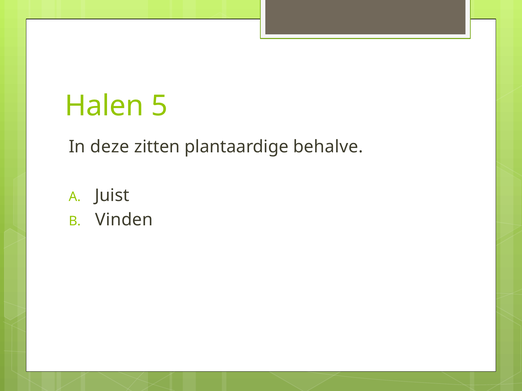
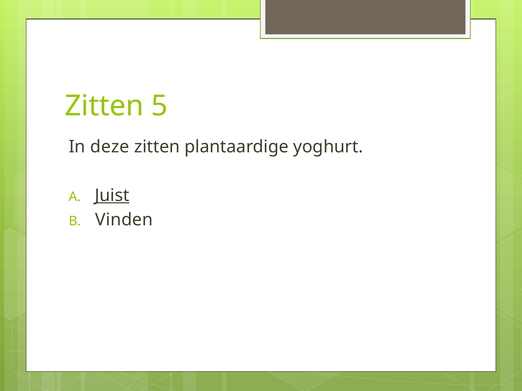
Halen: Halen -> Zitten (104, 106)
behalve: behalve -> yoghurt (328, 147)
Juist underline: none -> present (112, 196)
